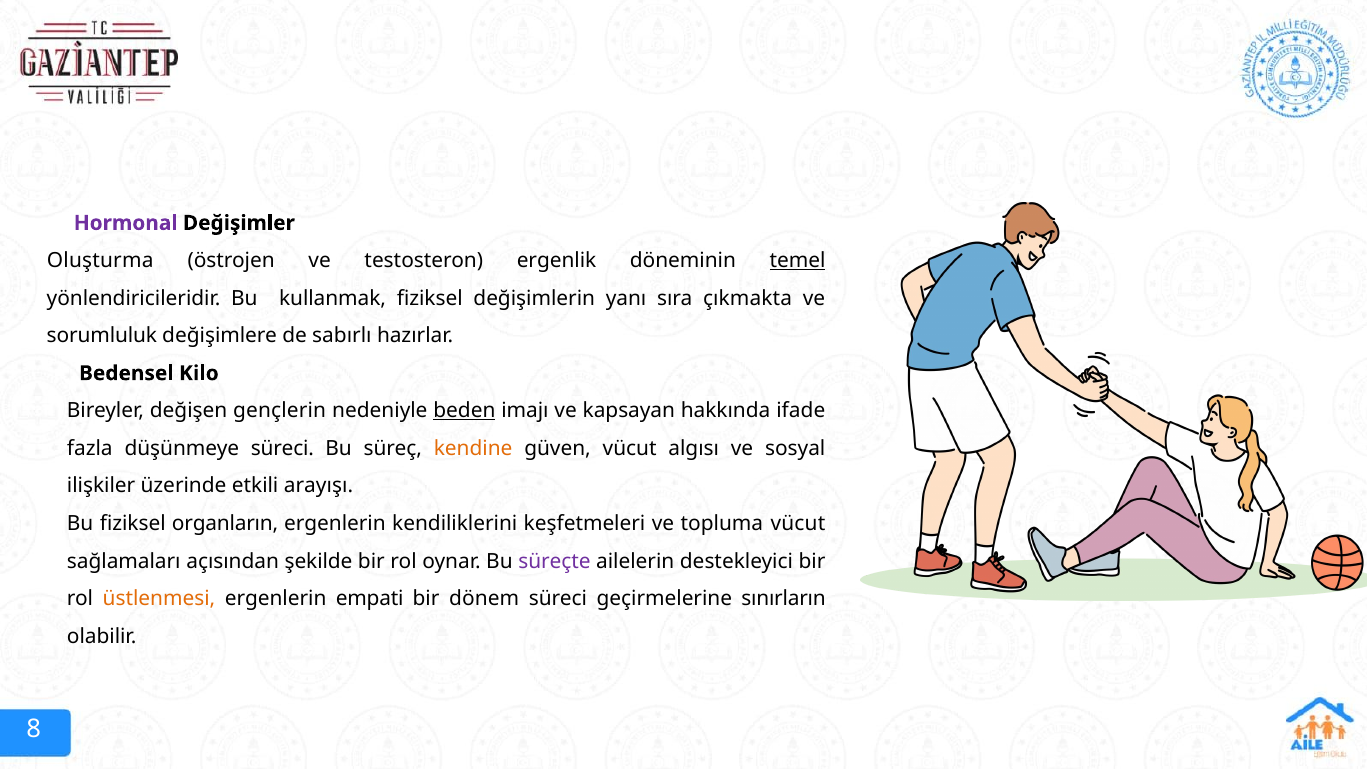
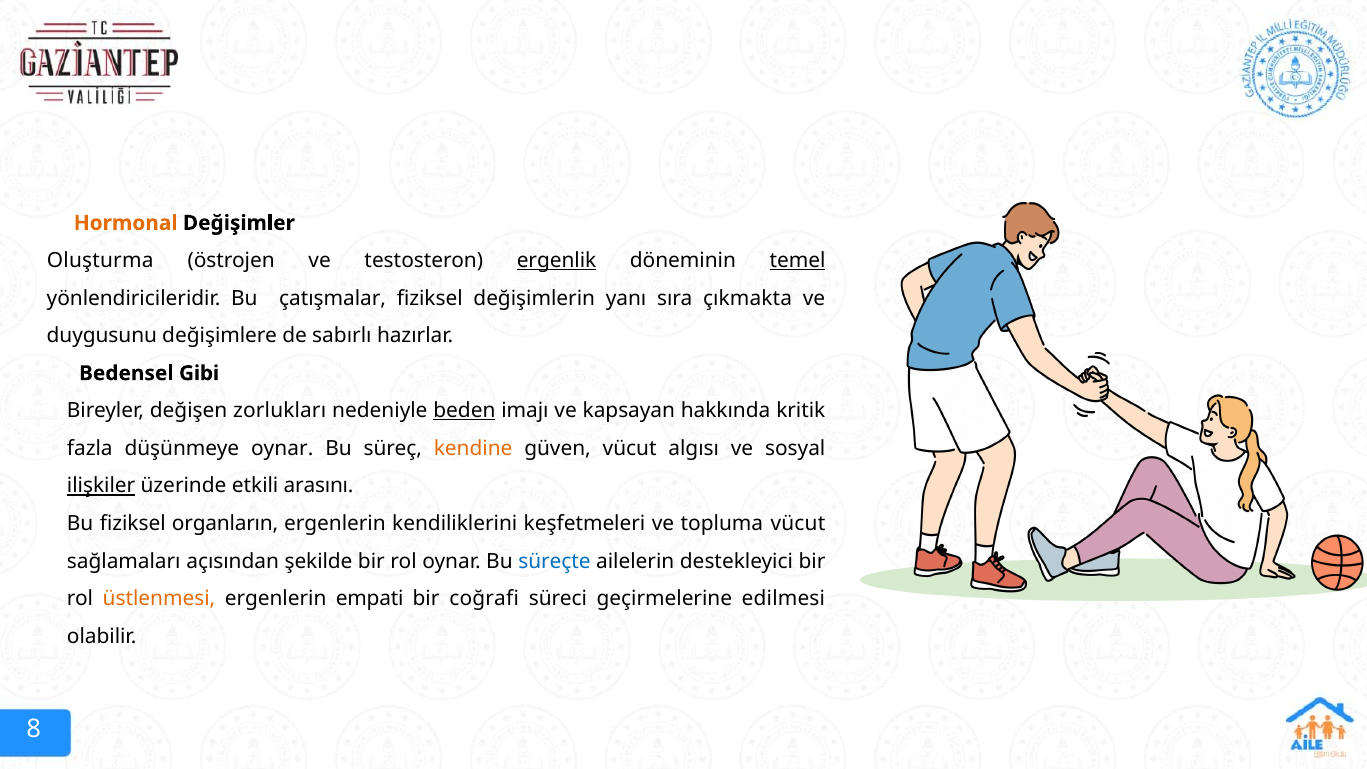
Hormonal colour: purple -> orange (126, 223)
ergenlik underline: none -> present (557, 261)
kullanmak: kullanmak -> çatışmalar (333, 298)
sorumluluk: sorumluluk -> duygusunu (102, 336)
Kilo: Kilo -> Gibi (199, 373)
gençlerin: gençlerin -> zorlukları (280, 411)
ifade: ifade -> kritik (801, 411)
düşünmeye süreci: süreci -> oynar (282, 448)
ilişkiler underline: none -> present (101, 486)
arayışı: arayışı -> arasını (319, 486)
süreçte colour: purple -> blue (554, 561)
dönem: dönem -> coğrafi (484, 599)
sınırların: sınırların -> edilmesi (783, 599)
